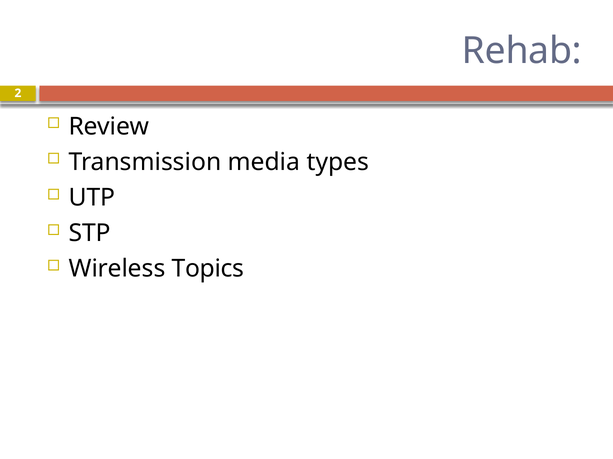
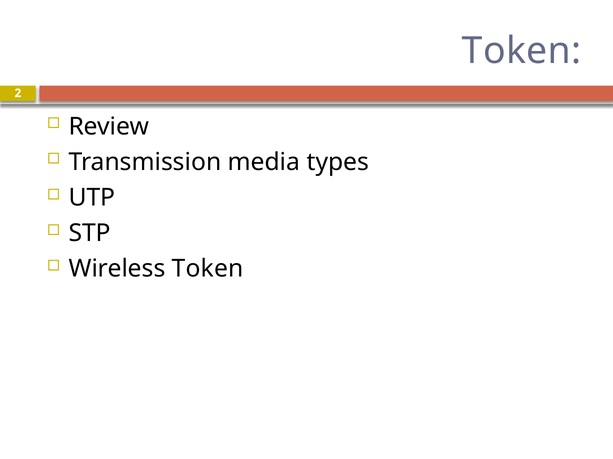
Rehab: Rehab -> Token (522, 51)
Wireless Topics: Topics -> Token (208, 269)
